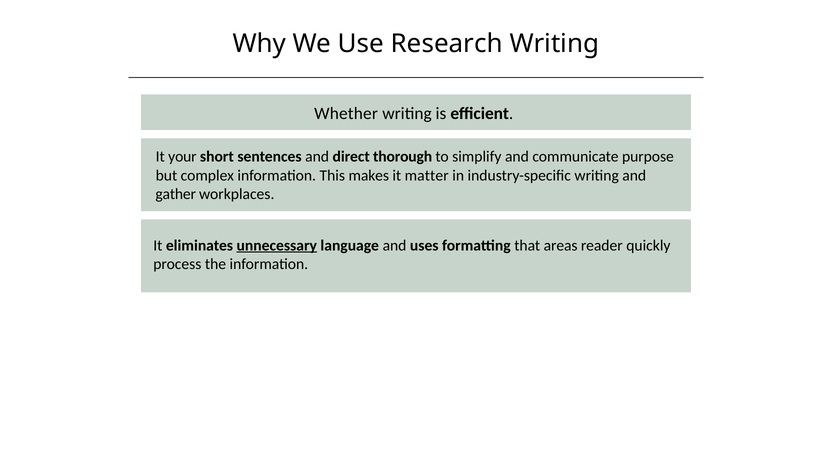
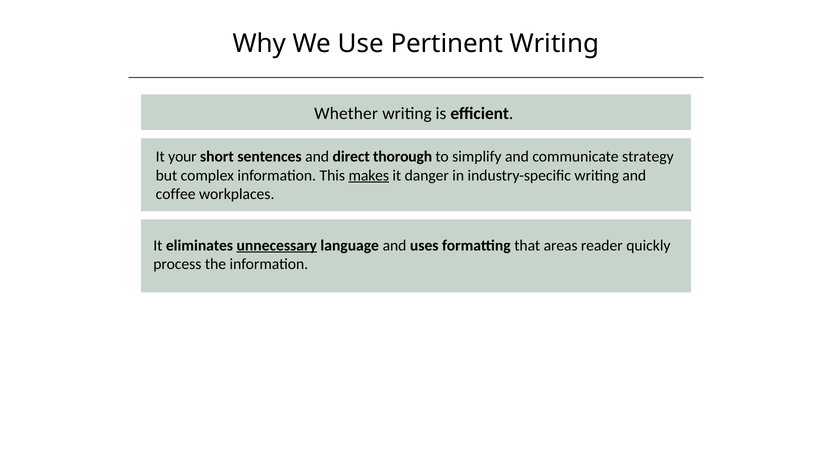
Research: Research -> Pertinent (447, 44)
purpose: purpose -> strategy (648, 157)
makes underline: none -> present (369, 175)
matter: matter -> danger (427, 175)
gather: gather -> coffee (176, 194)
